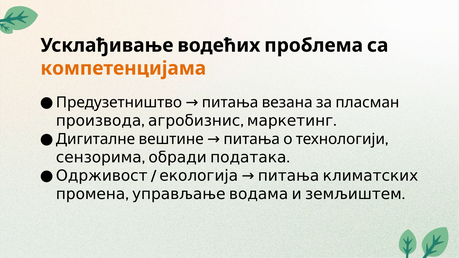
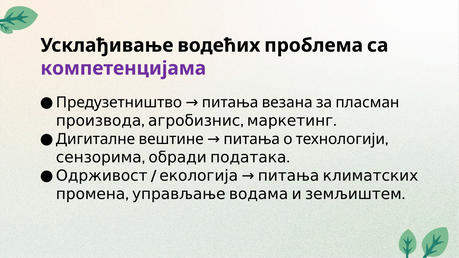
компетенцијама colour: orange -> purple (123, 68)
